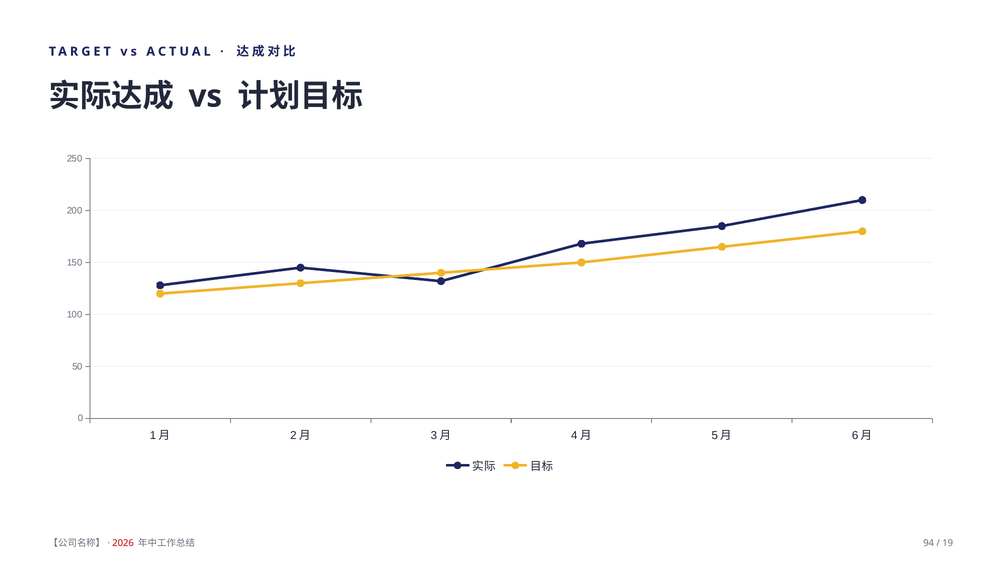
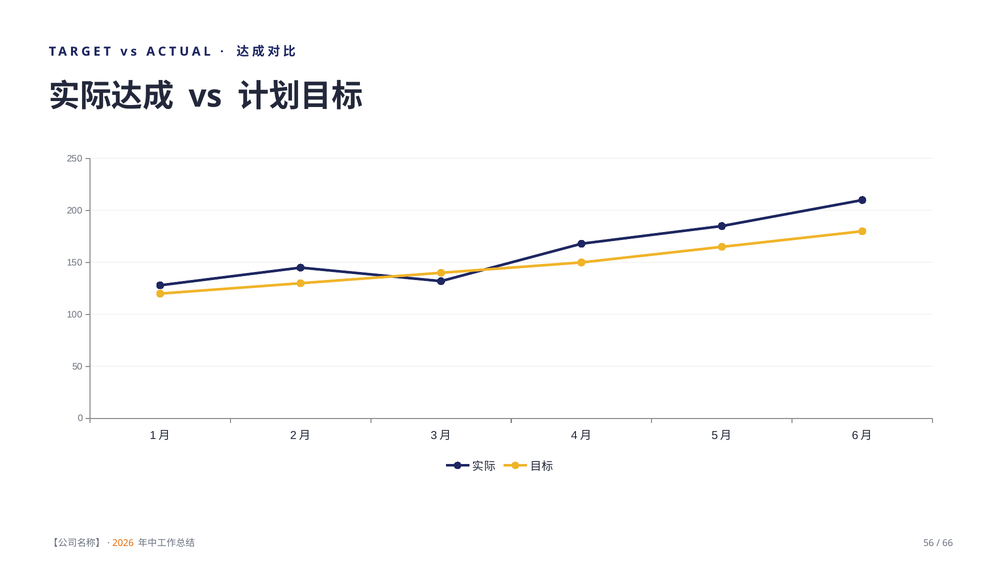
2026 colour: red -> orange (123, 544)
94: 94 -> 56 (929, 544)
19: 19 -> 66 (948, 544)
